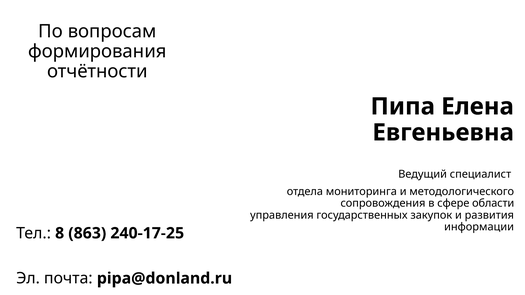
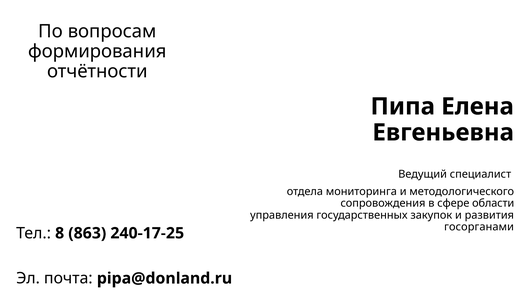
информации: информации -> госорганами (479, 227)
